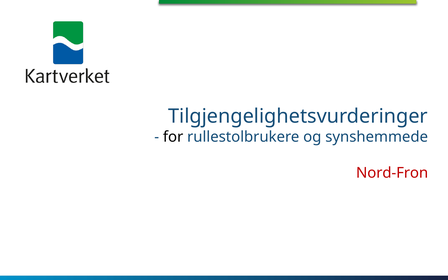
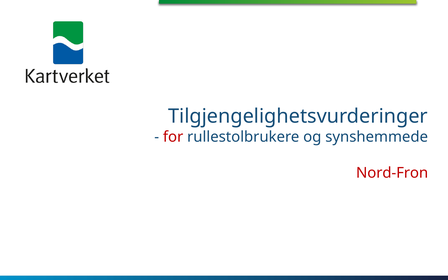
for colour: black -> red (173, 137)
